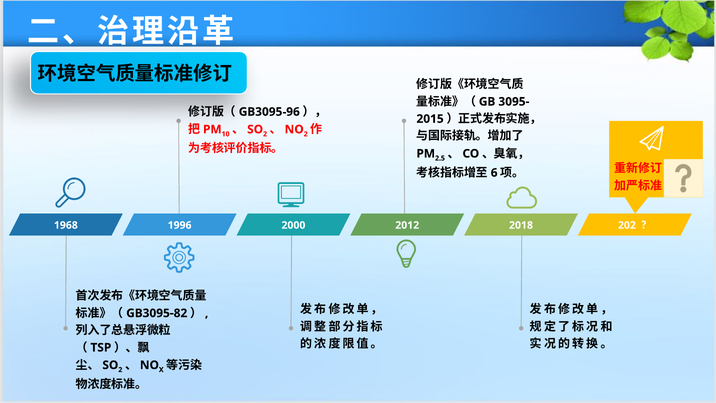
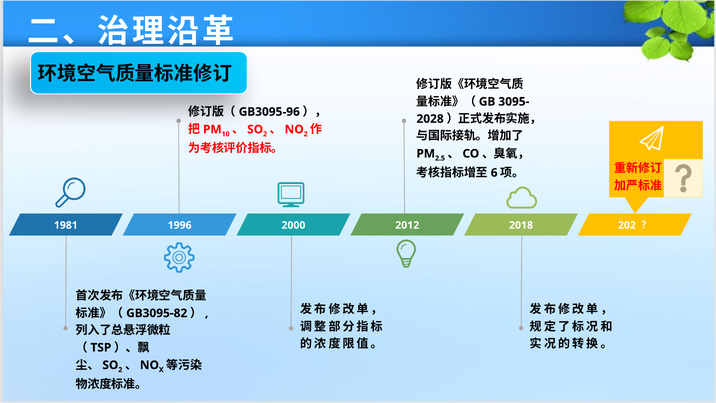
2015: 2015 -> 2028 (430, 119)
1968: 1968 -> 1981 (66, 225)
